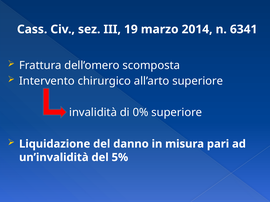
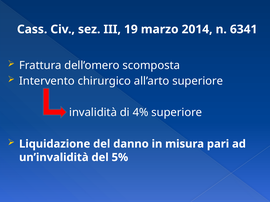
0%: 0% -> 4% (141, 113)
